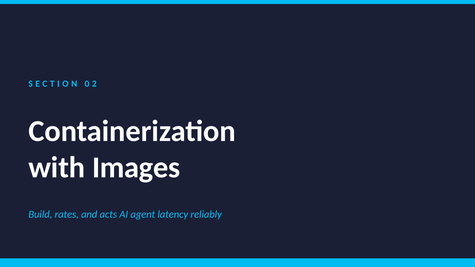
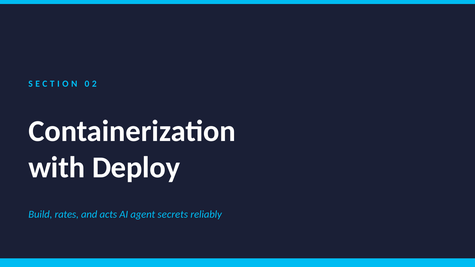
Images: Images -> Deploy (136, 168)
latency: latency -> secrets (173, 214)
